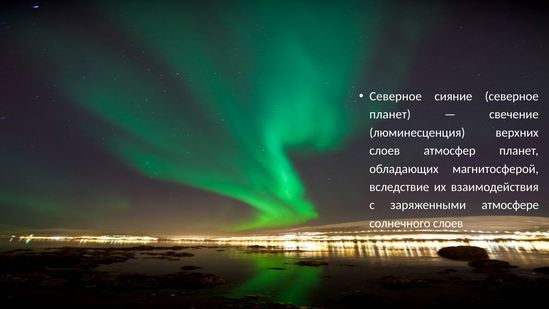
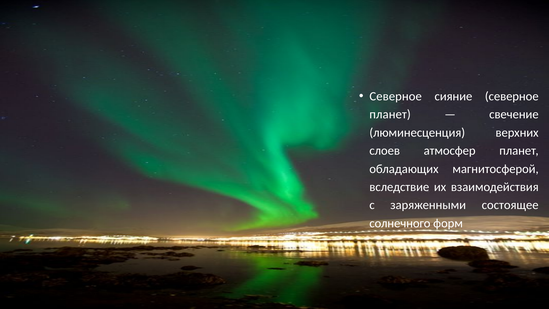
атмосфере: атмосфере -> состоящее (510, 205)
солнечного слоев: слоев -> форм (448, 223)
